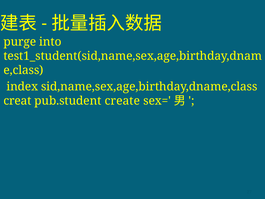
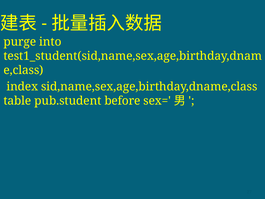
creat: creat -> table (17, 101)
create: create -> before (122, 101)
